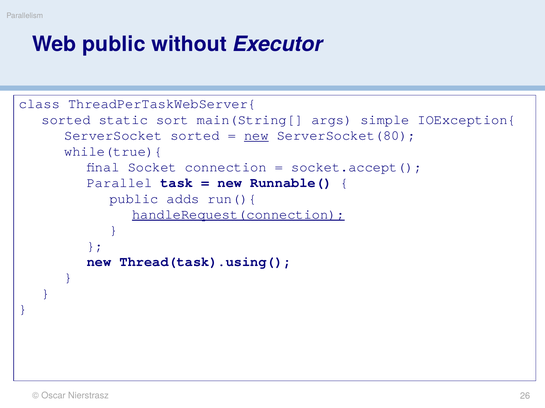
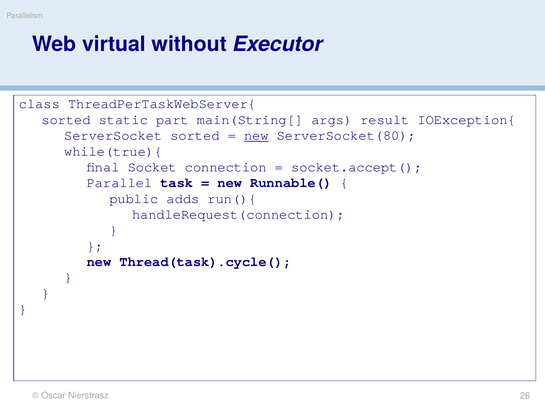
Web public: public -> virtual (114, 44)
sort: sort -> part (172, 120)
simple: simple -> result (385, 120)
handleRequest(connection underline: present -> none (238, 215)
Thread(task).using(: Thread(task).using( -> Thread(task).cycle( (205, 262)
